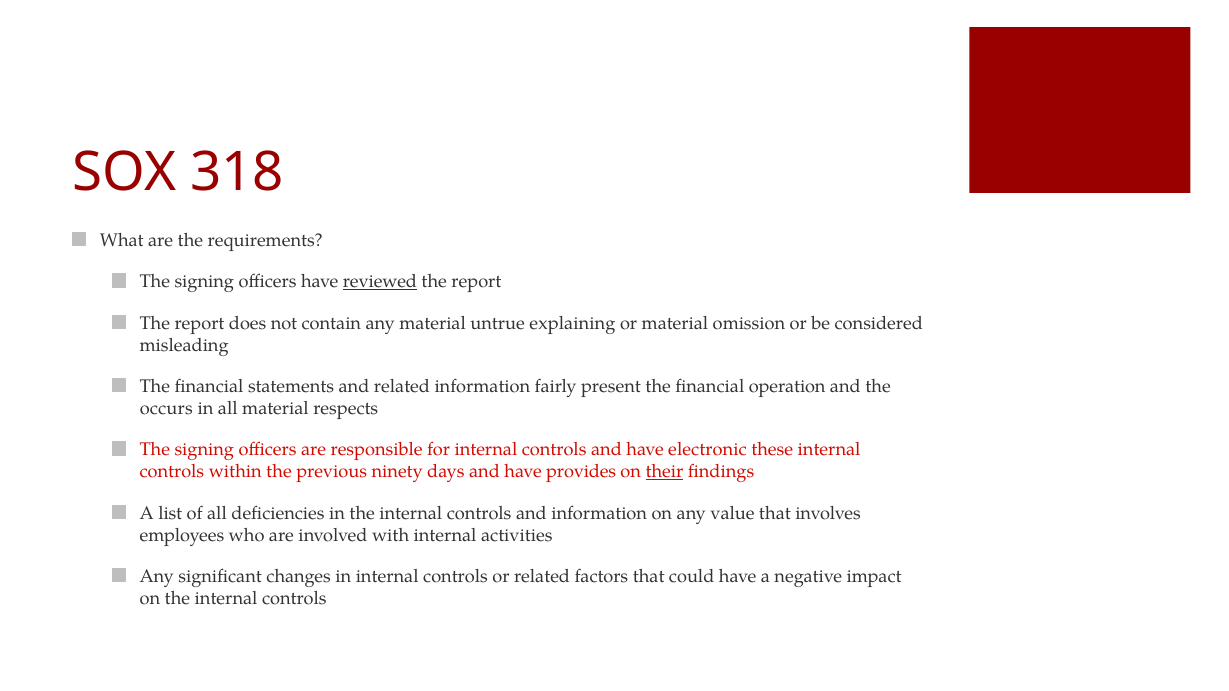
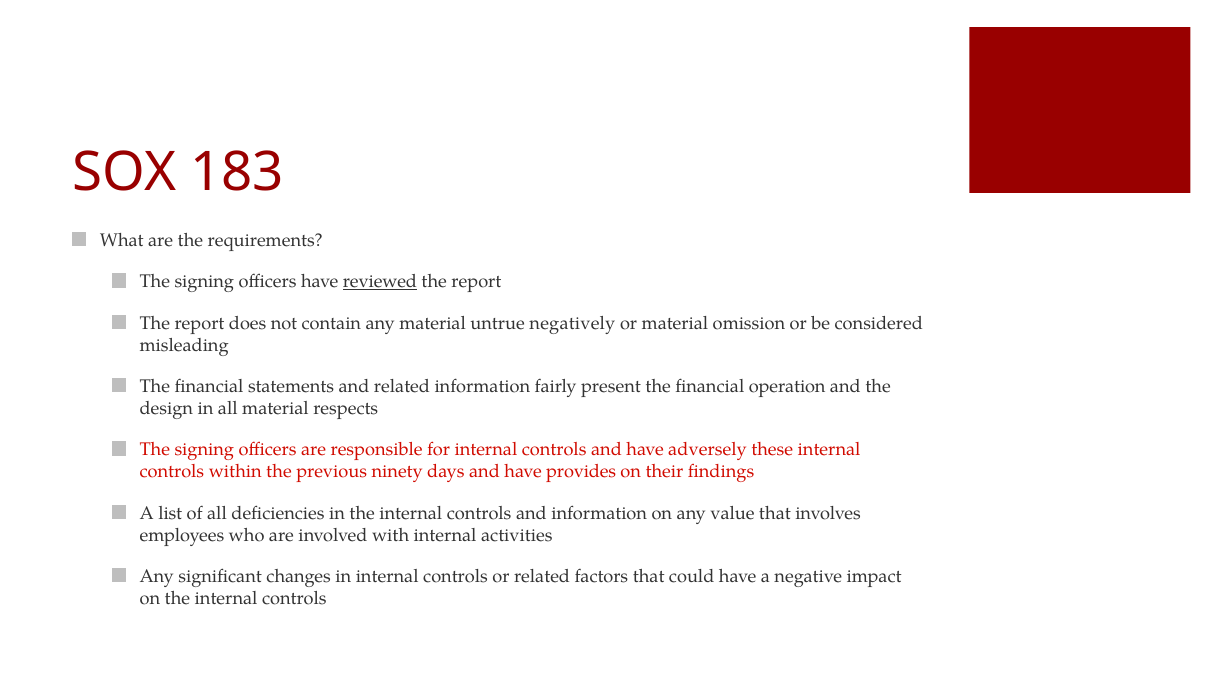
318: 318 -> 183 (237, 173)
explaining: explaining -> negatively (572, 323)
occurs: occurs -> design (166, 409)
electronic: electronic -> adversely (708, 450)
their underline: present -> none (664, 472)
